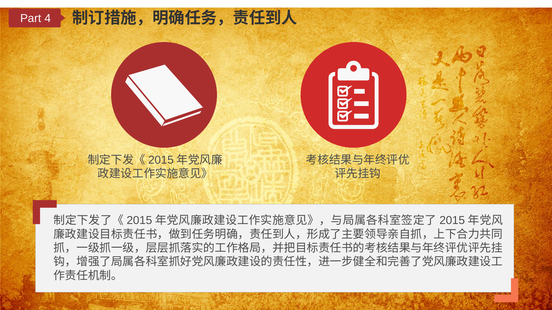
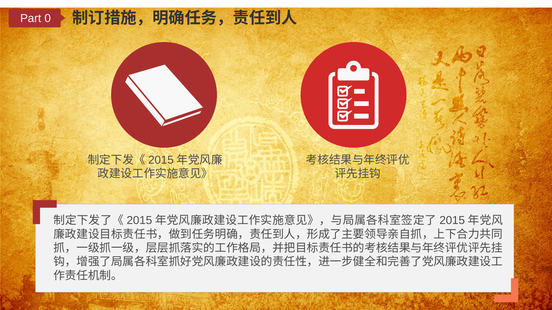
4: 4 -> 0 (48, 18)
